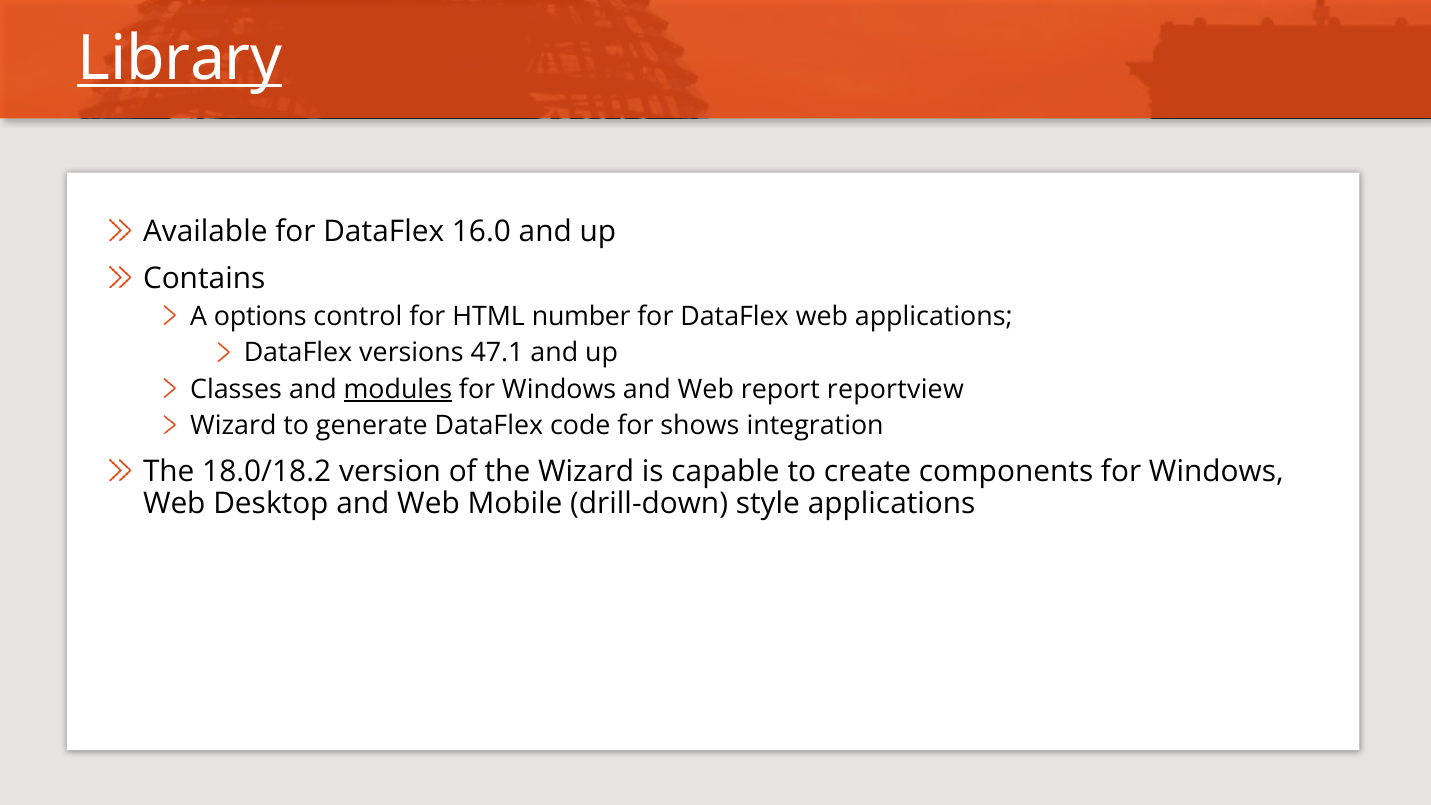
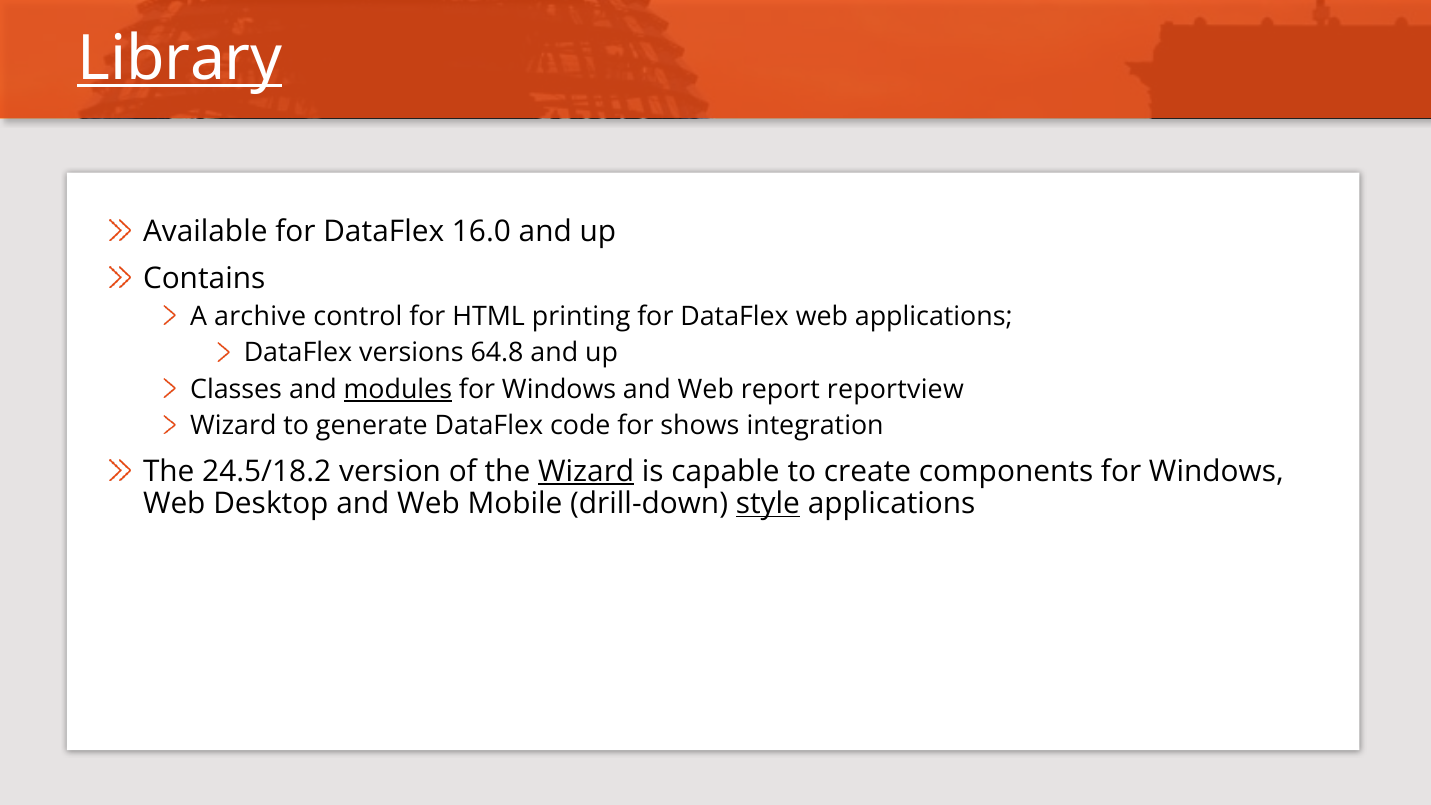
options: options -> archive (260, 317)
number: number -> printing (581, 317)
47.1: 47.1 -> 64.8 (497, 353)
18.0/18.2: 18.0/18.2 -> 24.5/18.2 (267, 471)
Wizard underline: none -> present (586, 471)
style underline: none -> present (768, 504)
